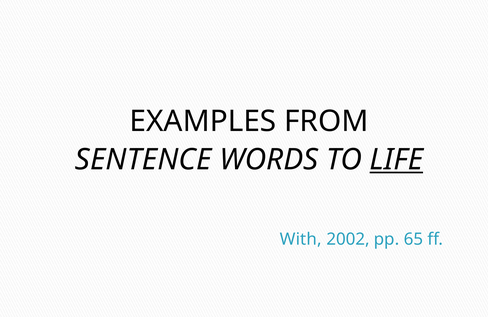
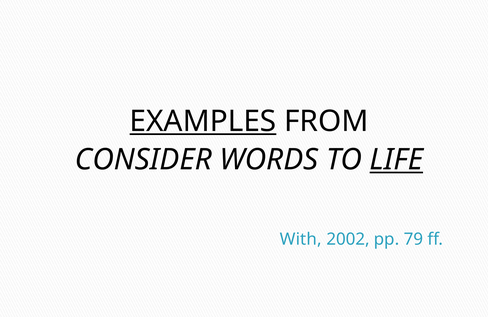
EXAMPLES underline: none -> present (203, 121)
SENTENCE: SENTENCE -> CONSIDER (143, 160)
65: 65 -> 79 (413, 239)
